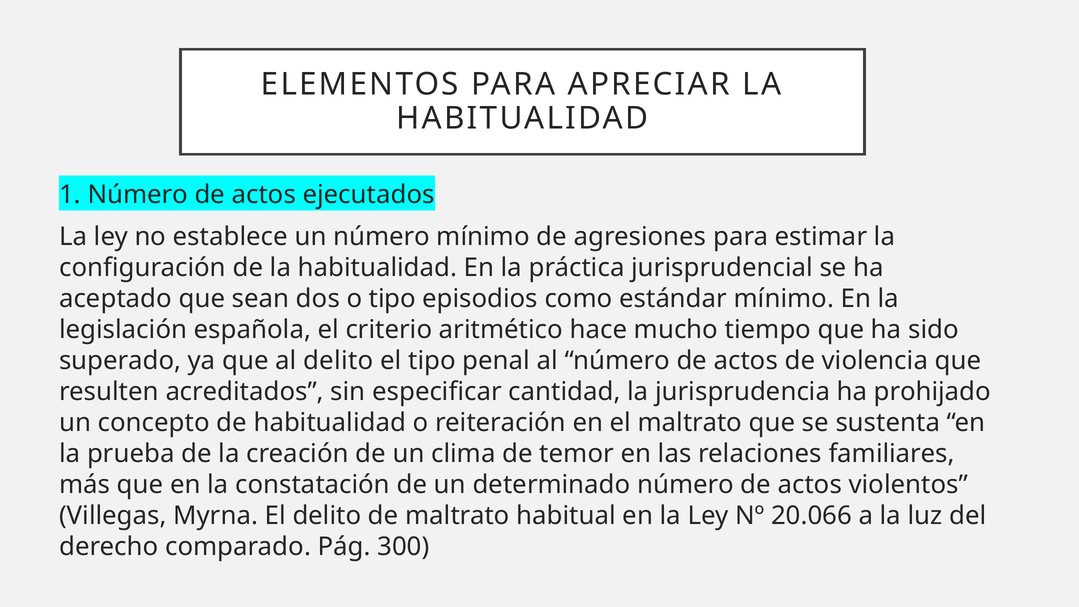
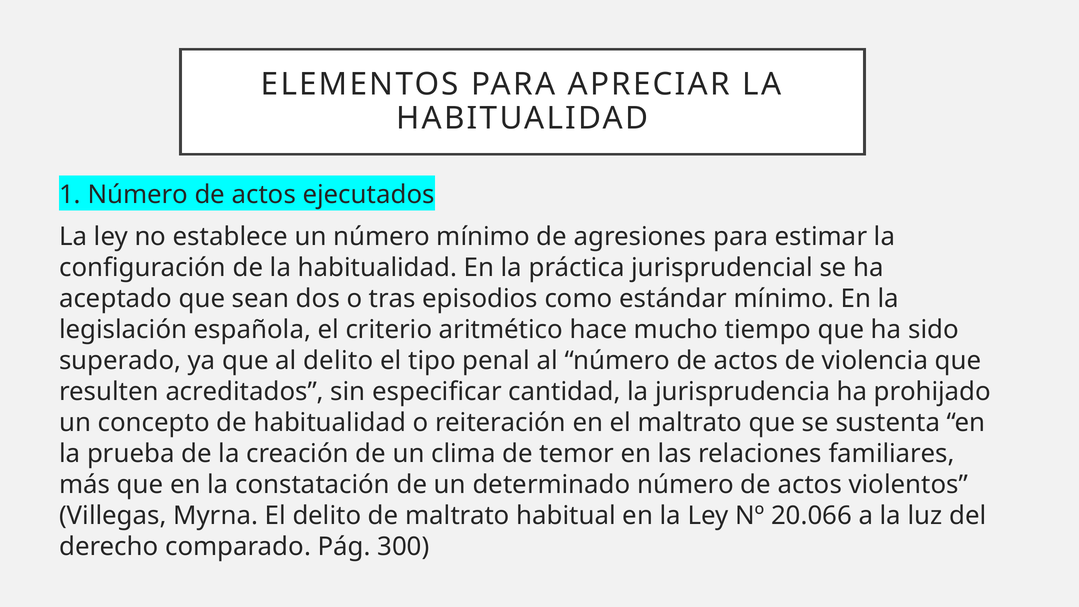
o tipo: tipo -> tras (392, 299)
